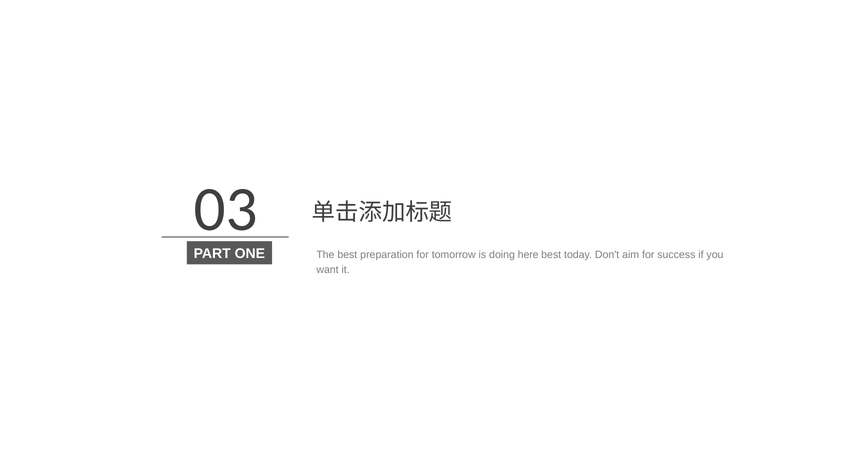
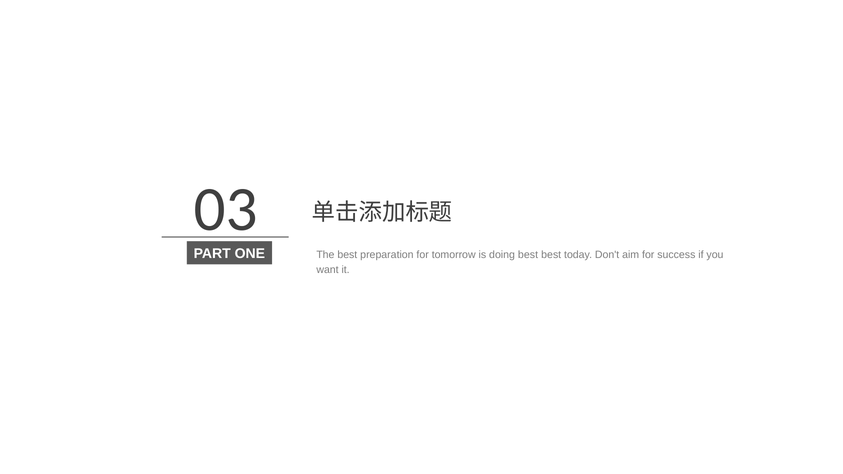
doing here: here -> best (528, 255)
